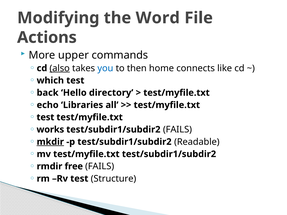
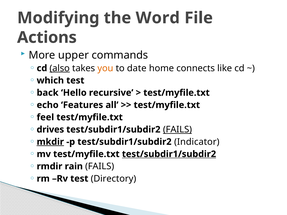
you colour: blue -> orange (105, 68)
then: then -> date (137, 68)
directory: directory -> recursive (111, 93)
Libraries: Libraries -> Features (82, 105)
test: test -> feel (45, 117)
works: works -> drives (50, 130)
FAILS underline: none -> present (177, 130)
Readable: Readable -> Indicator (197, 142)
test/subdir1/subdir2 underline: none -> present (169, 154)
free: free -> rain (74, 167)
Structure: Structure -> Directory (113, 179)
